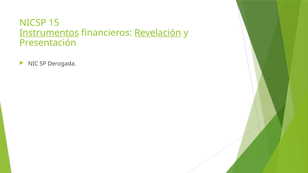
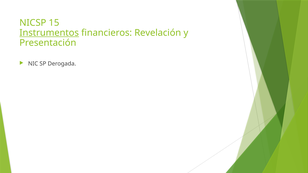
Revelación underline: present -> none (158, 33)
